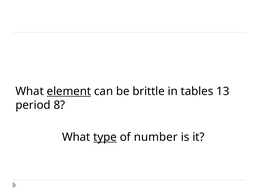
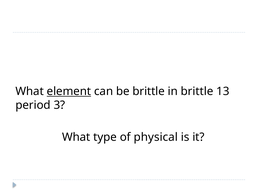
in tables: tables -> brittle (197, 91)
8: 8 -> 3 (59, 105)
type underline: present -> none (105, 137)
number: number -> physical (156, 137)
